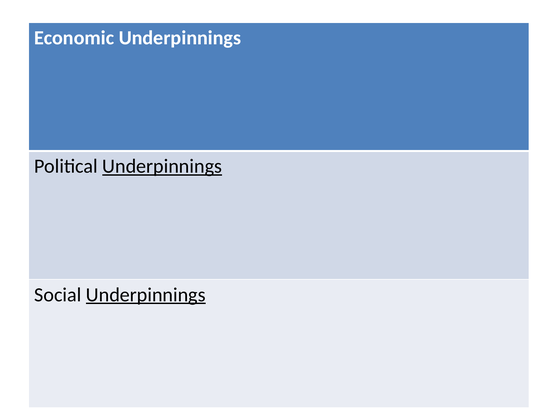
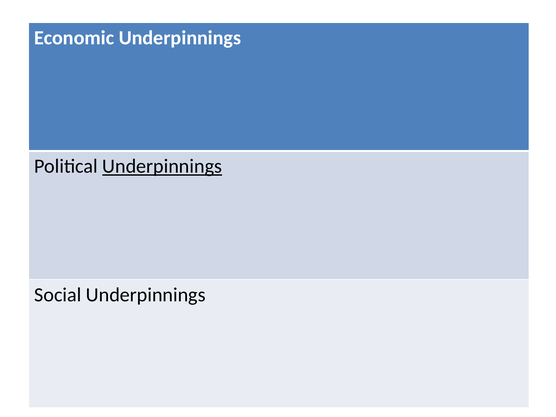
Underpinnings underline: present -> none (146, 295)
